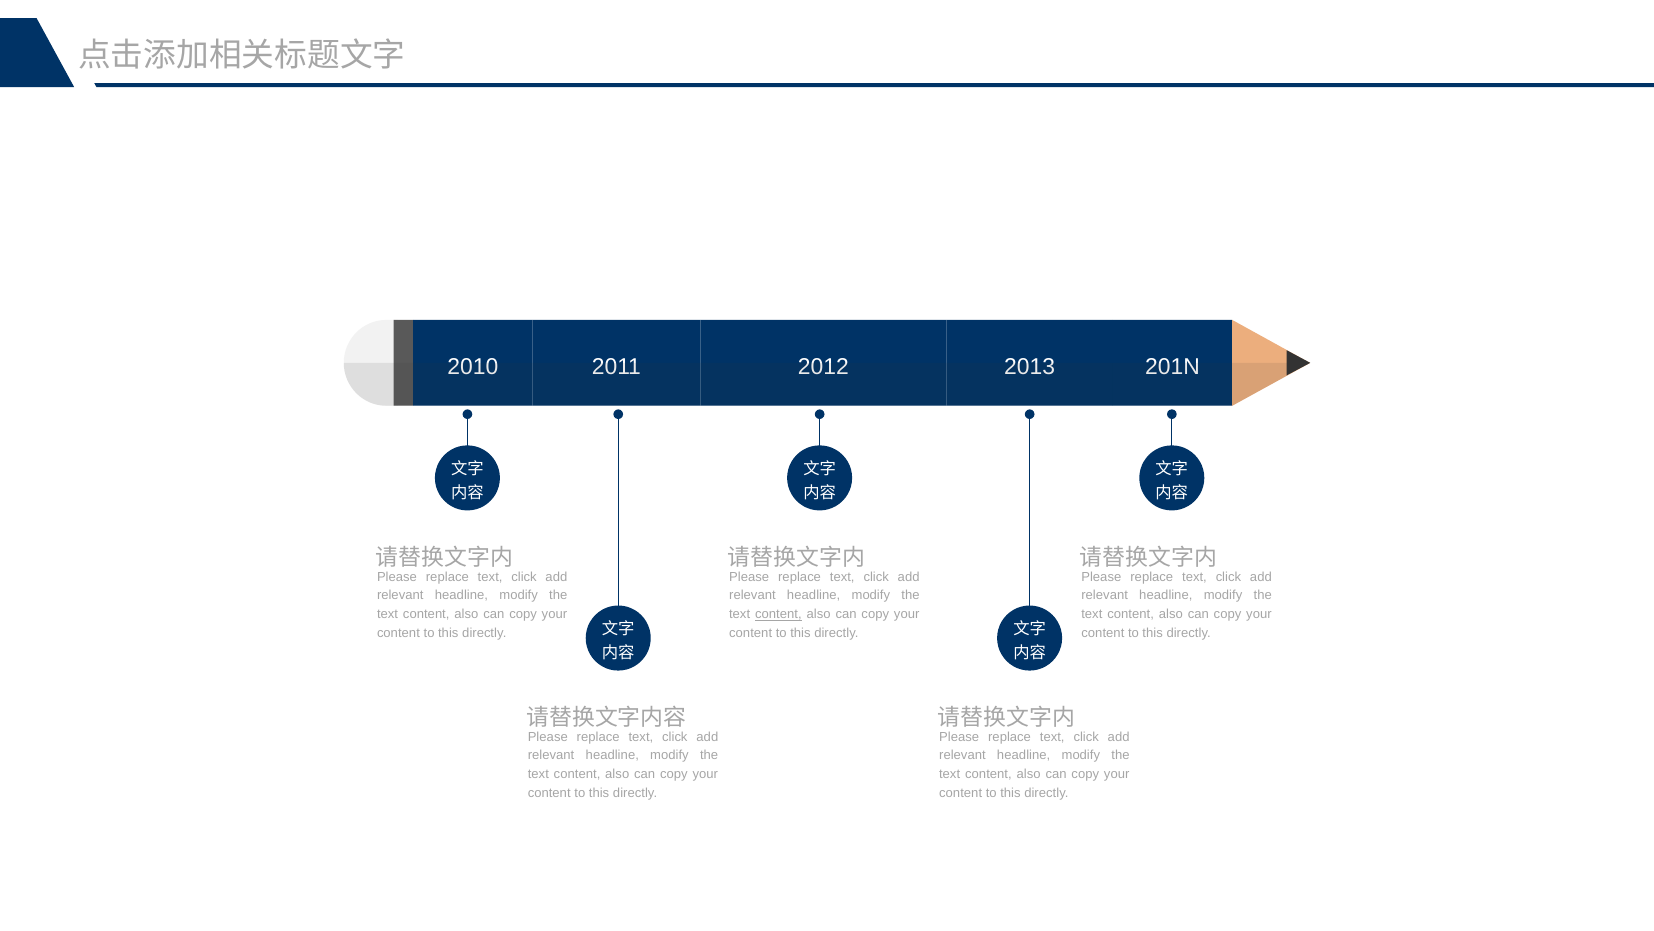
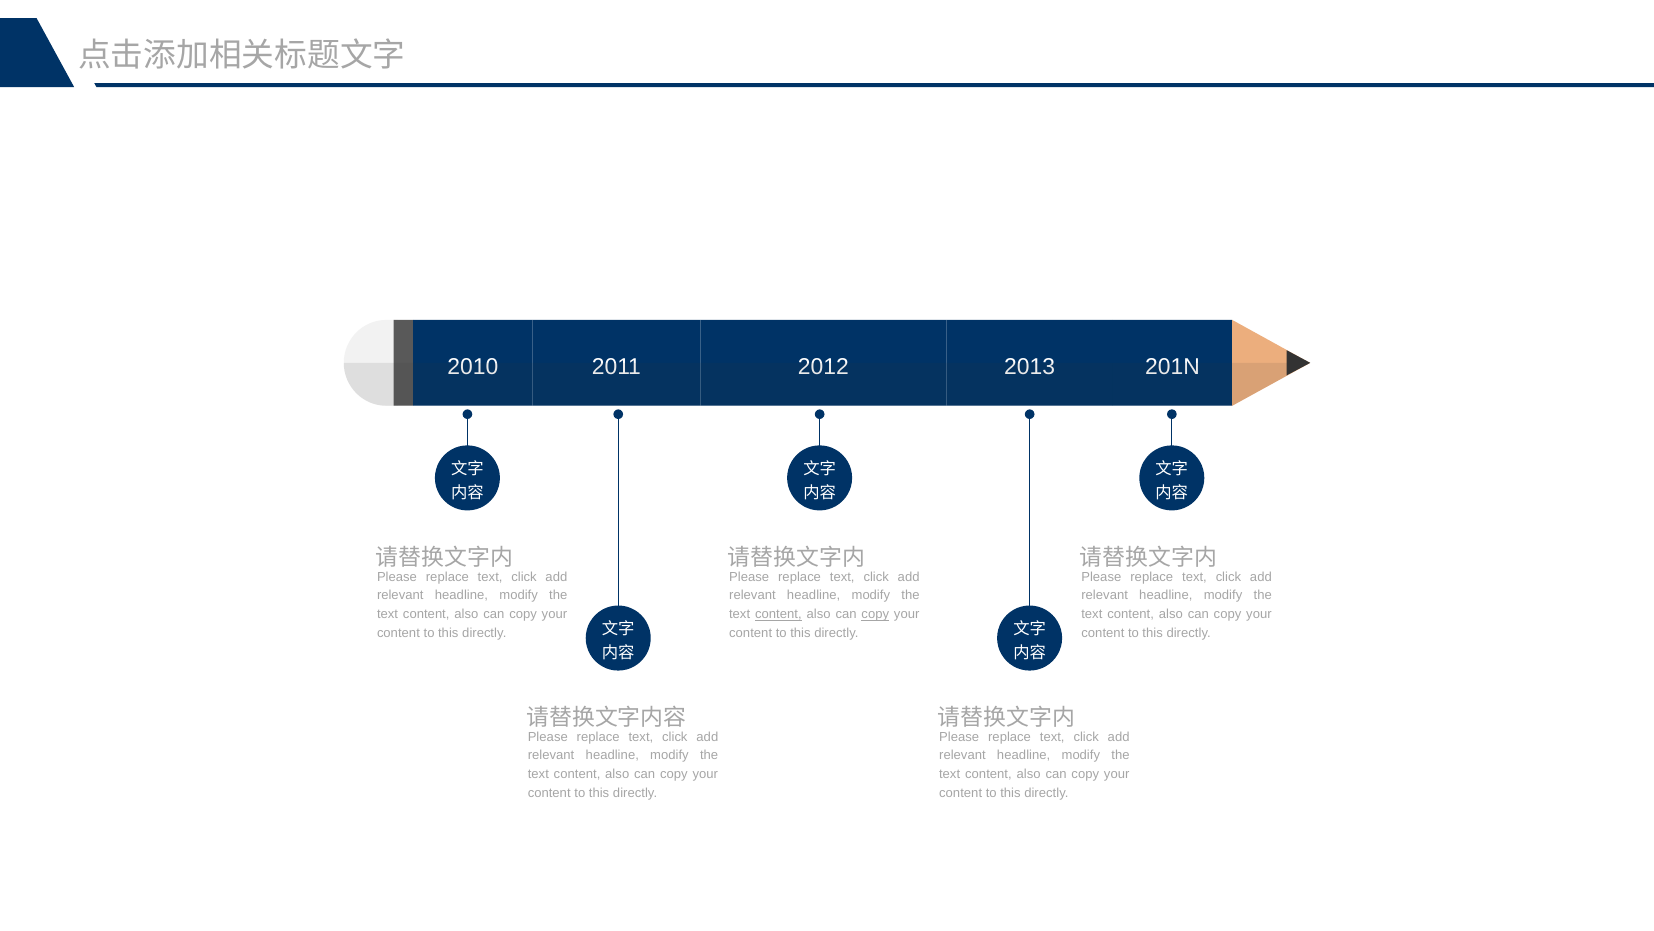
copy underline: none -> present (875, 614)
